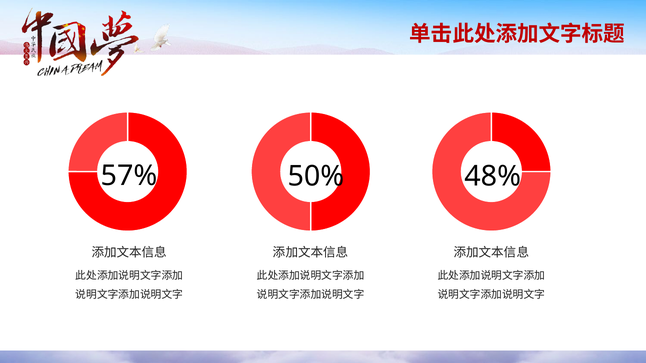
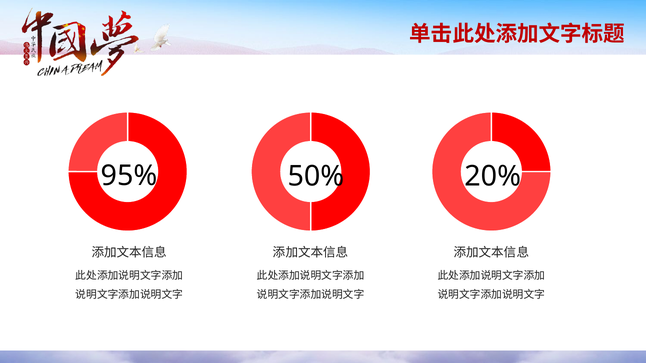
57%: 57% -> 95% (129, 176)
48%: 48% -> 20% (493, 177)
